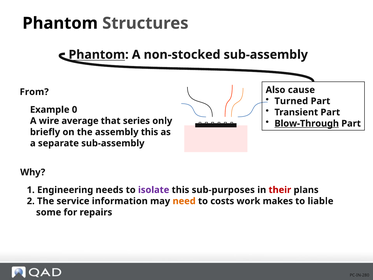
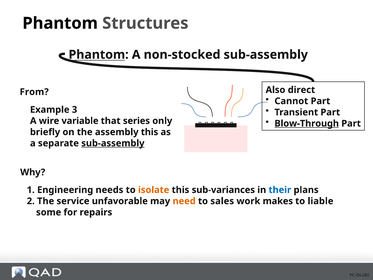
cause: cause -> direct (301, 90)
Turned: Turned -> Cannot (291, 101)
0: 0 -> 3 (75, 110)
average: average -> variable (80, 121)
sub-assembly underline: none -> present (113, 143)
isolate colour: purple -> orange (154, 190)
sub-purposes: sub-purposes -> sub-variances (223, 190)
their colour: red -> blue (280, 190)
information: information -> unfavorable (120, 201)
costs: costs -> sales (222, 201)
